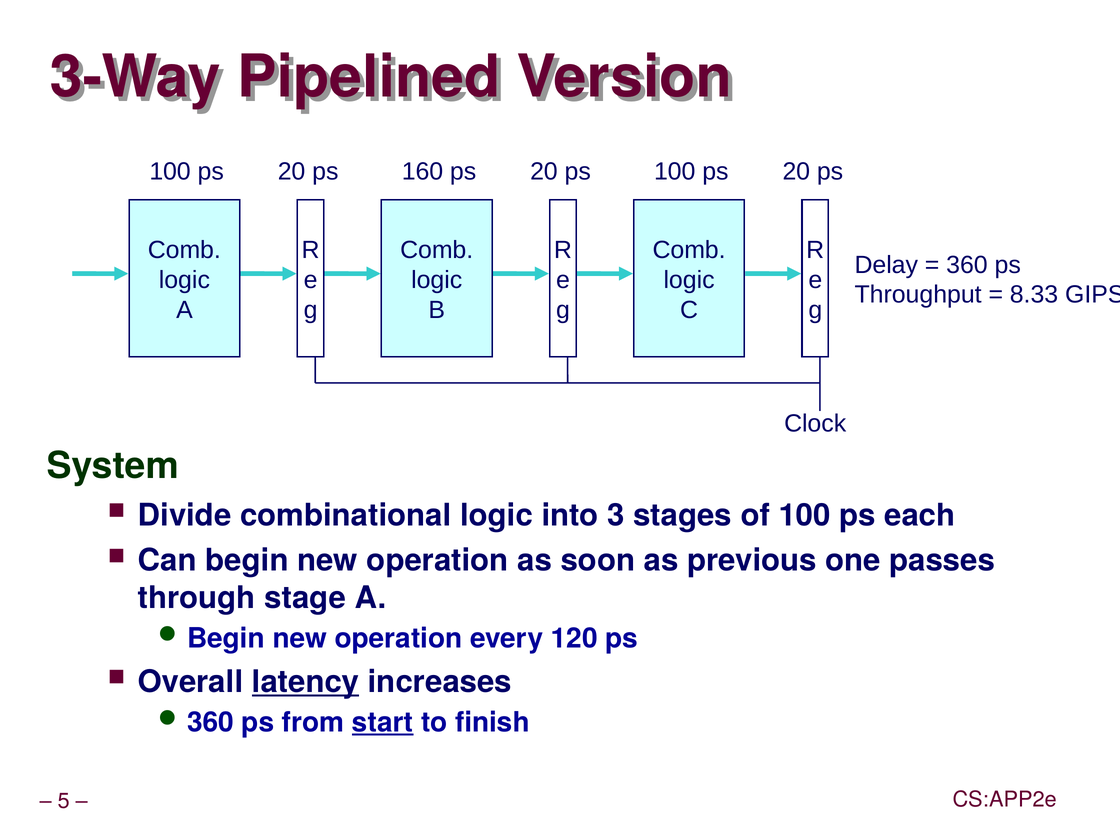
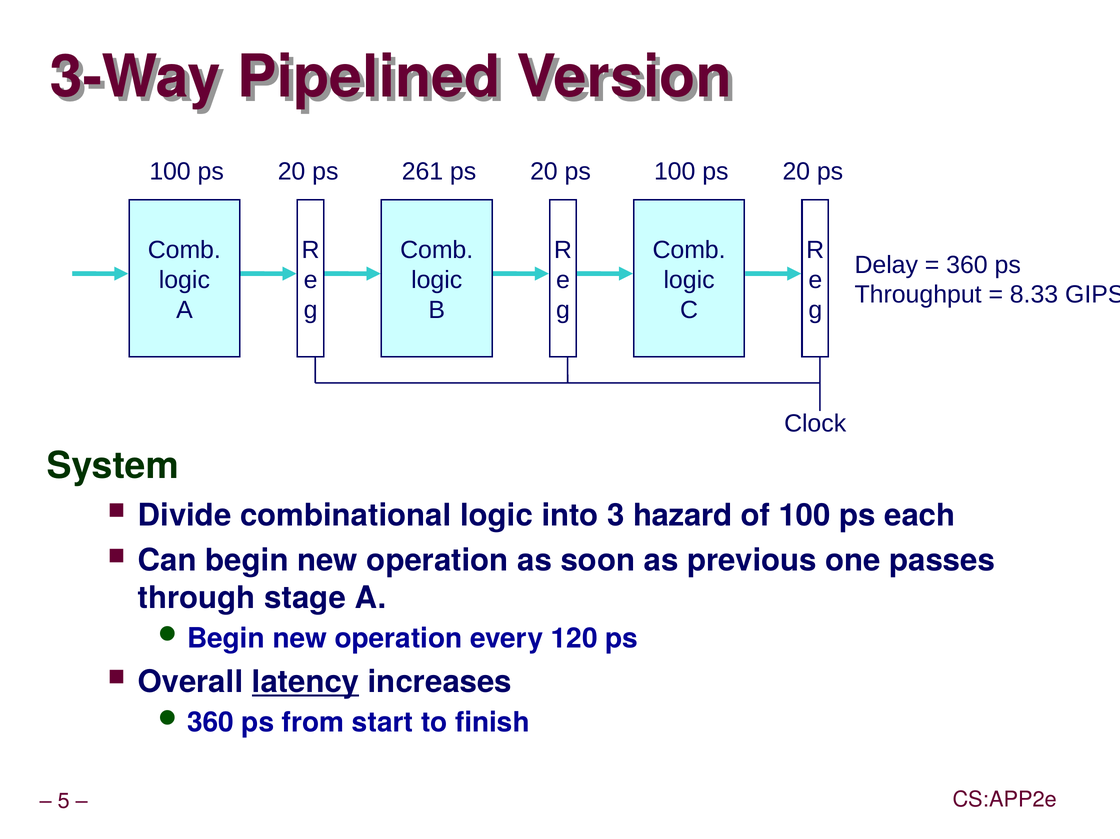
160: 160 -> 261 (422, 172)
stages: stages -> hazard (683, 516)
start underline: present -> none (383, 723)
